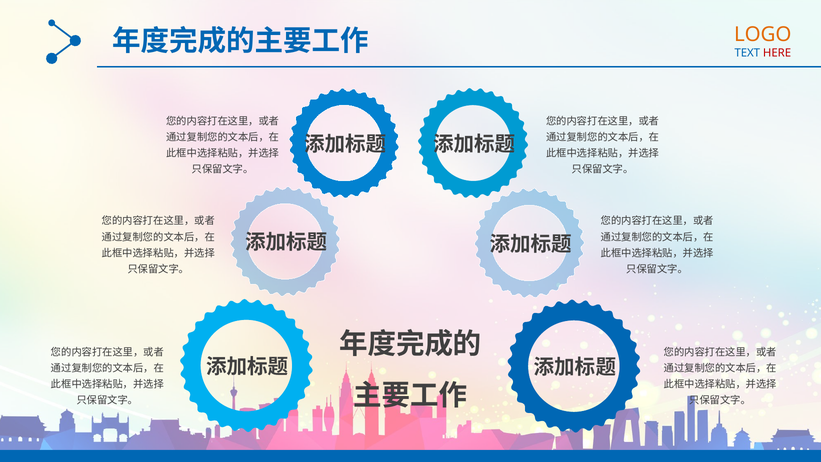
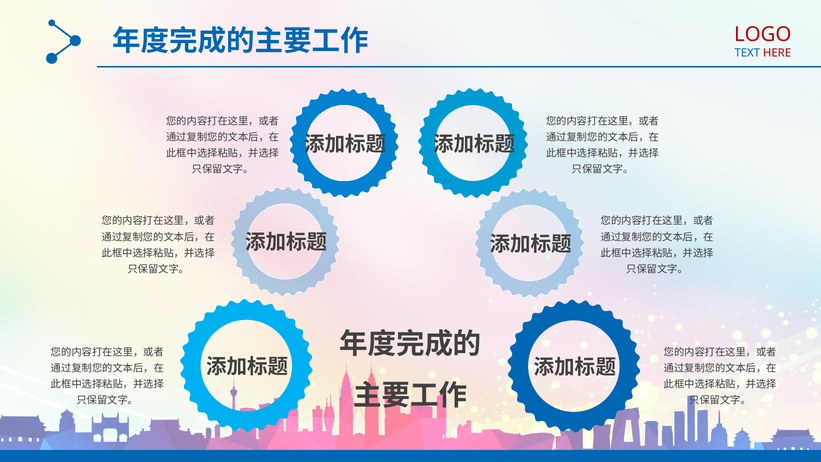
LOGO colour: orange -> red (763, 34)
